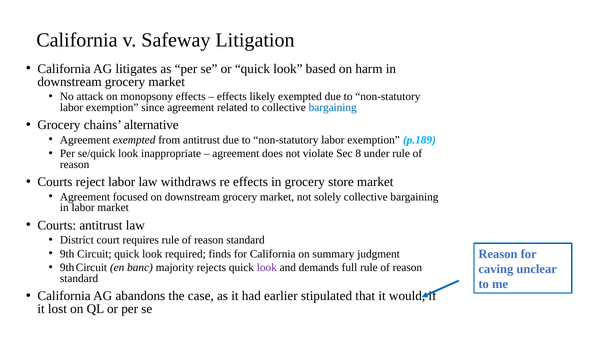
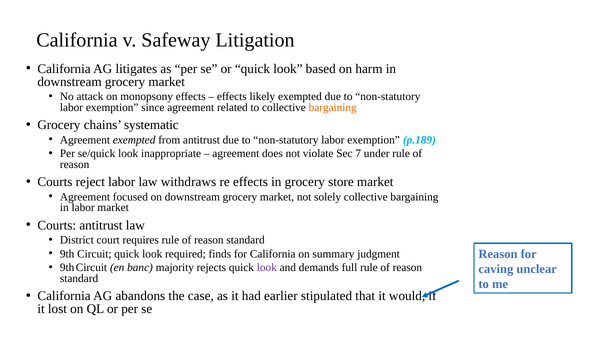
bargaining colour: blue -> orange (333, 107)
alternative: alternative -> systematic (151, 125)
8: 8 -> 7 (358, 153)
